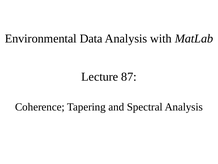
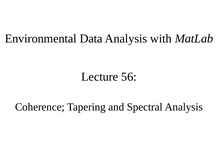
87: 87 -> 56 (129, 77)
